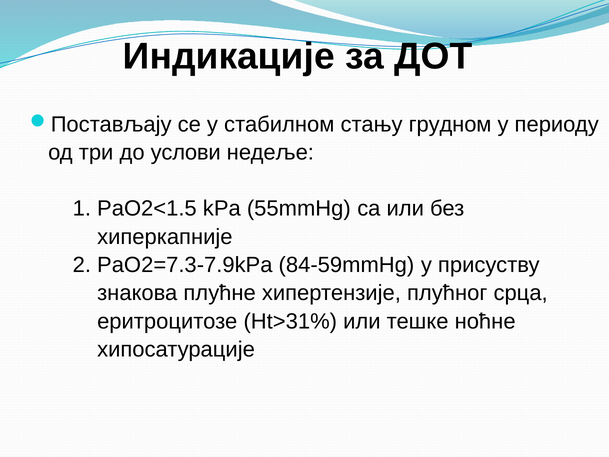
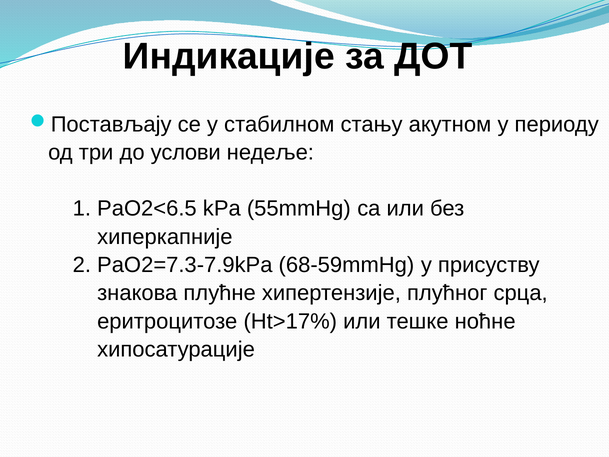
грудном: грудном -> акутном (450, 124)
PaO2<1.5: PaO2<1.5 -> PaO2<6.5 (147, 209)
84-59mmHg: 84-59mmHg -> 68-59mmHg (346, 265)
Ht>31%: Ht>31% -> Ht>17% (290, 321)
